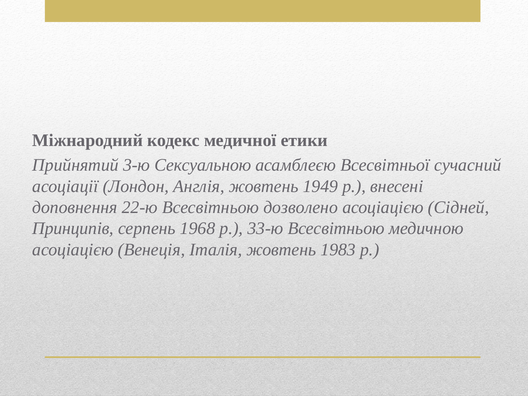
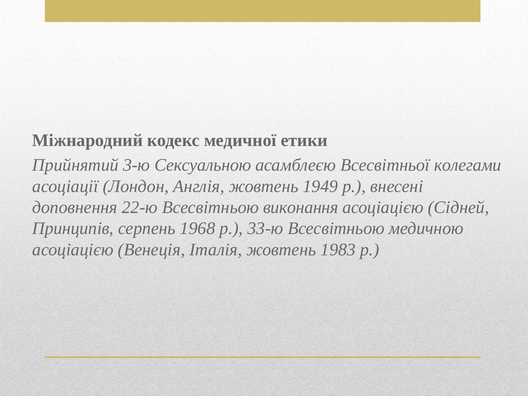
сучасний: сучасний -> колегами (468, 165)
дозволено: дозволено -> виконання (301, 207)
